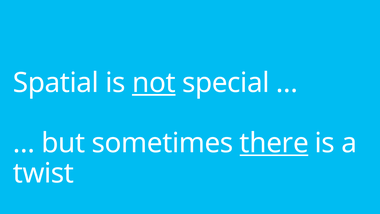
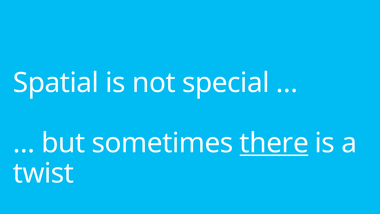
not underline: present -> none (154, 83)
